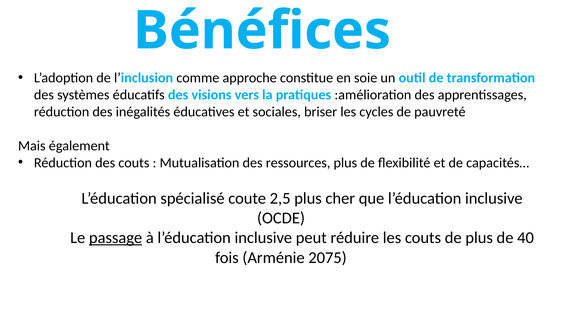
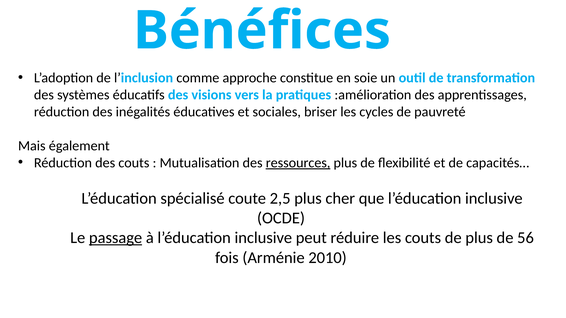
ressources underline: none -> present (298, 163)
40: 40 -> 56 (526, 238)
2075: 2075 -> 2010 (328, 258)
